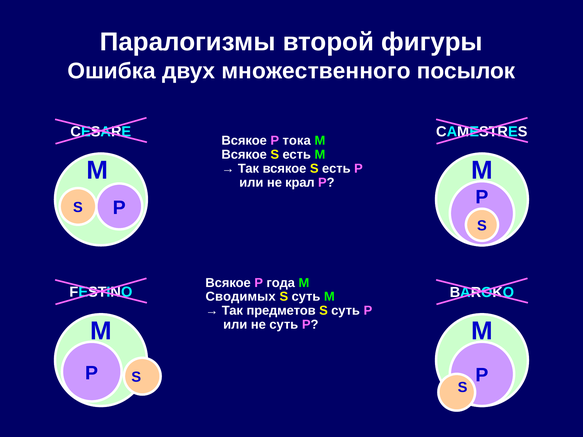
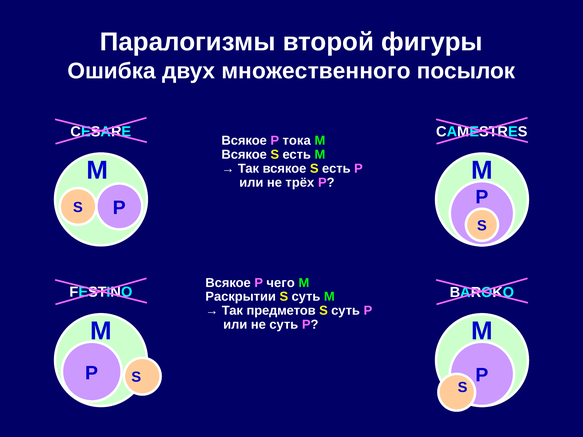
крал: крал -> трёх (300, 183)
года: года -> чего (281, 283)
Сводимых: Сводимых -> Раскрытии (241, 297)
